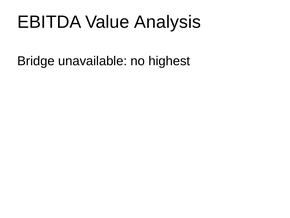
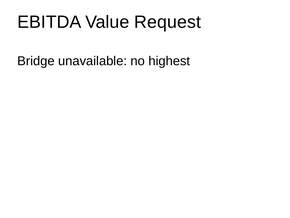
Analysis: Analysis -> Request (168, 22)
